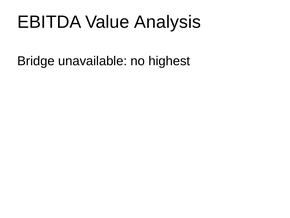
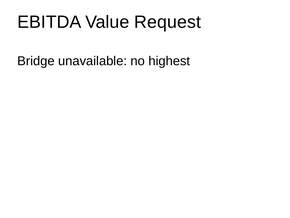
Analysis: Analysis -> Request (168, 22)
